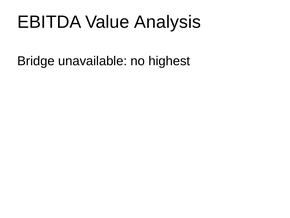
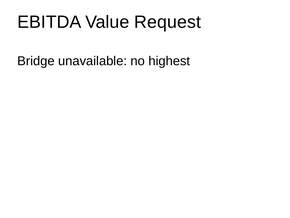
Analysis: Analysis -> Request (168, 22)
